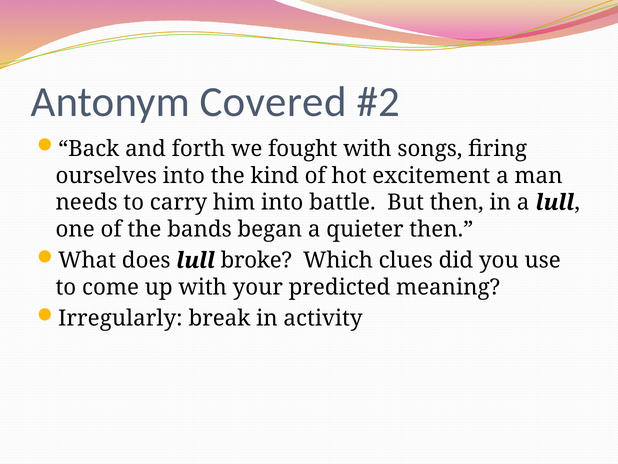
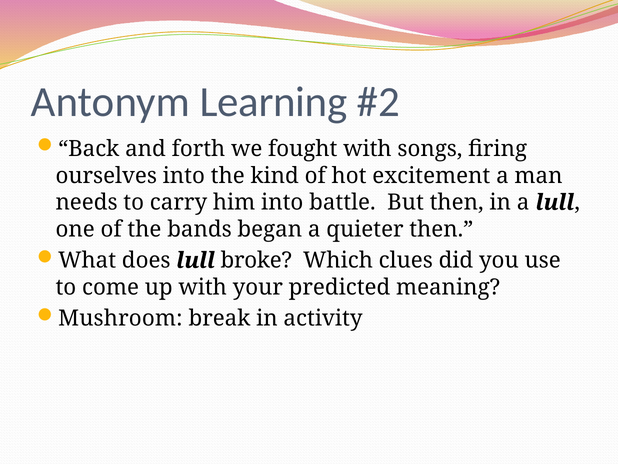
Covered: Covered -> Learning (273, 102)
Irregularly: Irregularly -> Mushroom (120, 318)
